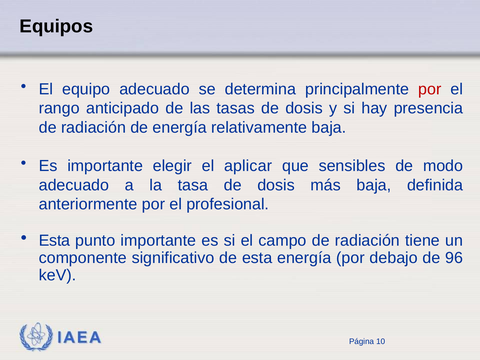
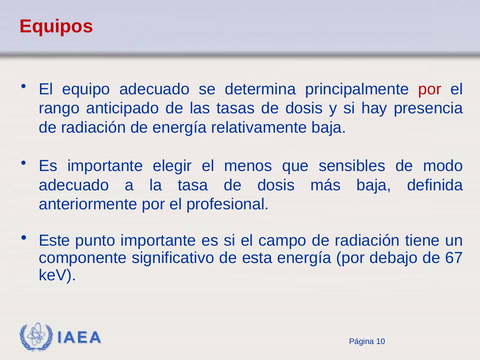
Equipos colour: black -> red (56, 26)
aplicar: aplicar -> menos (248, 166)
Esta: Esta -> Este (54, 241)
96: 96 -> 67 (454, 258)
